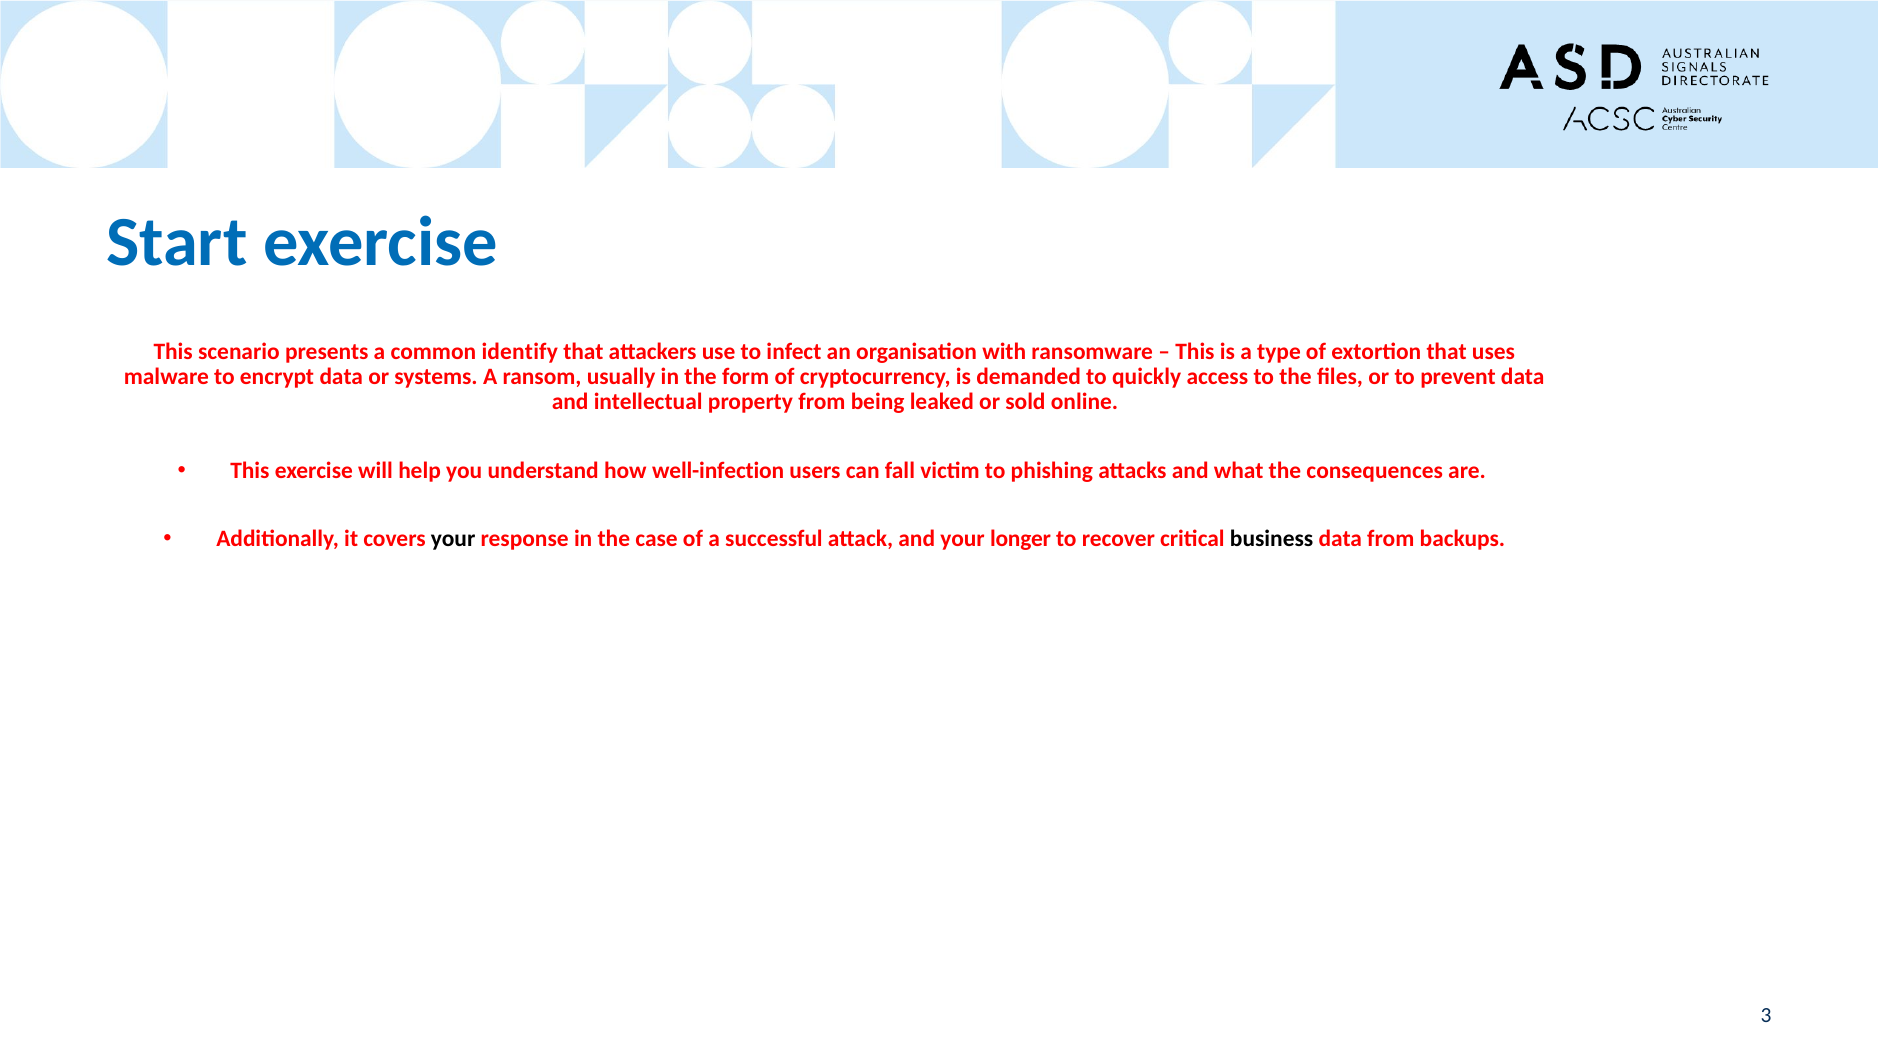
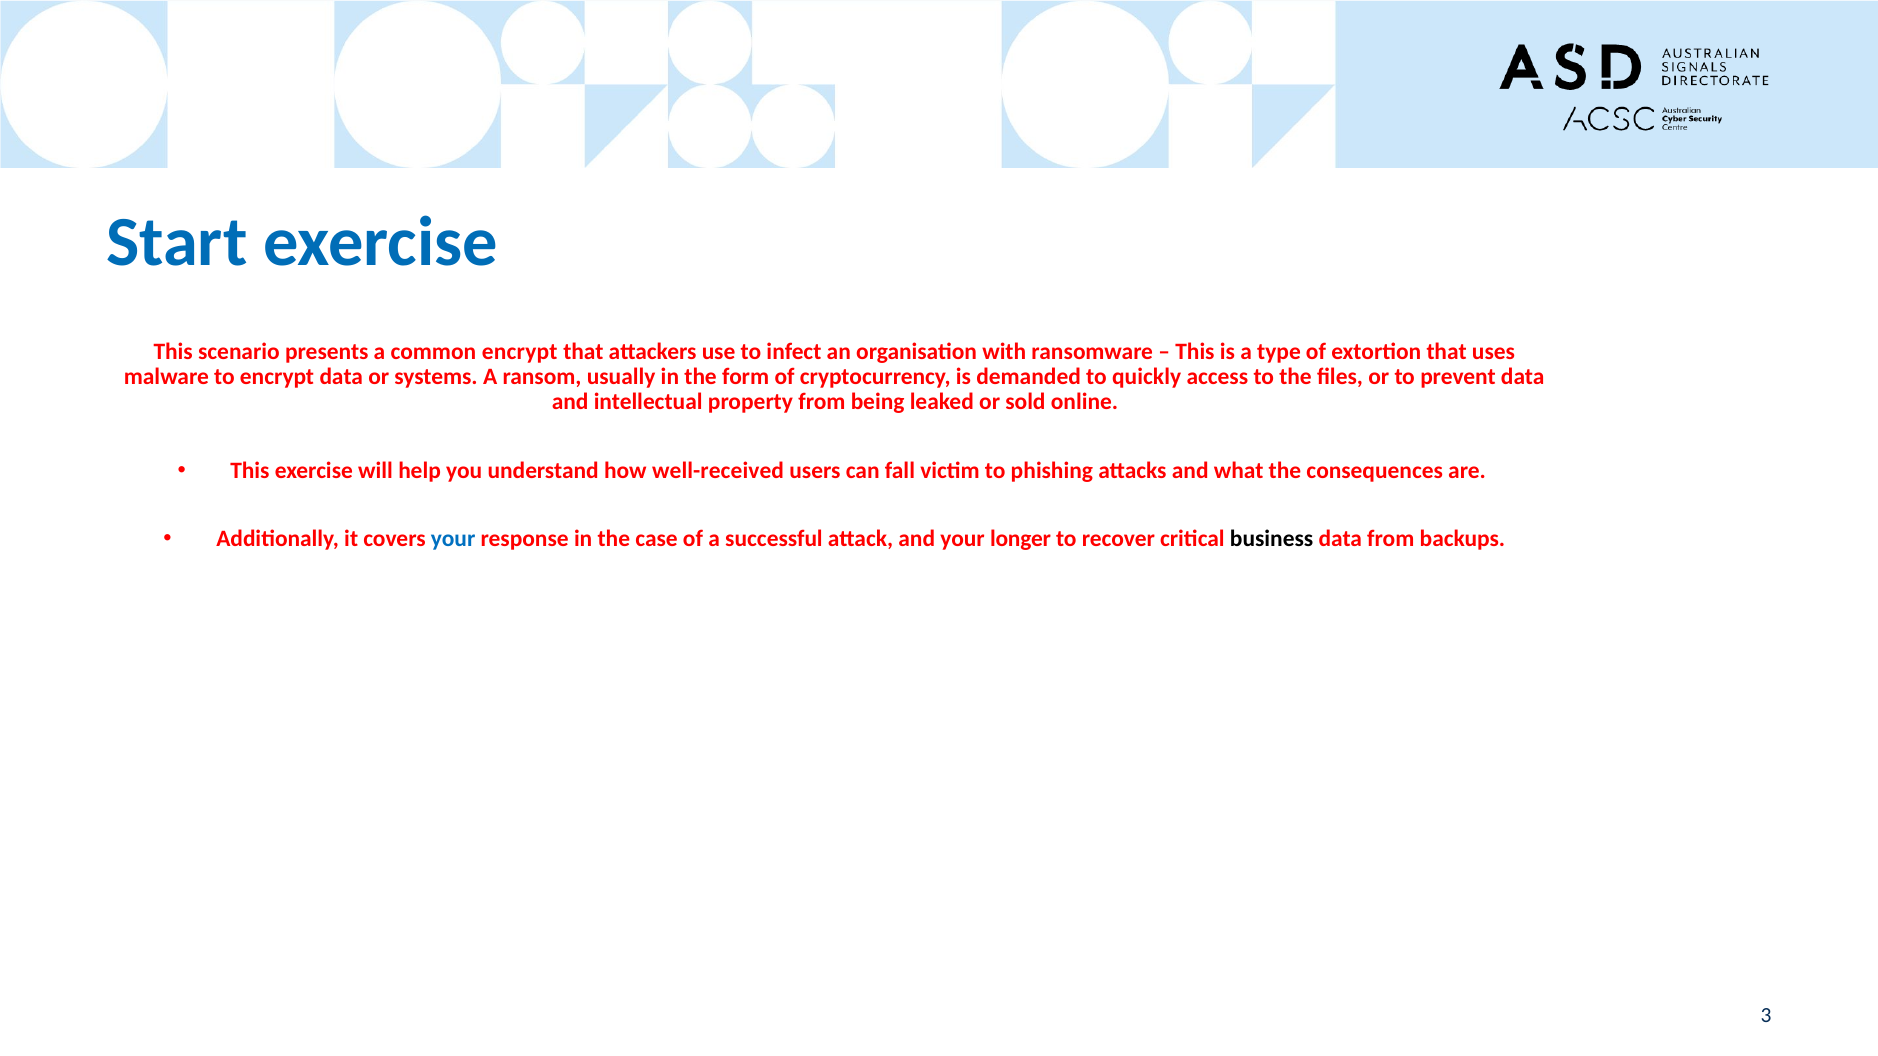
common identify: identify -> encrypt (520, 351)
well-infection: well-infection -> well-received (718, 471)
your colour: black -> blue (453, 539)
